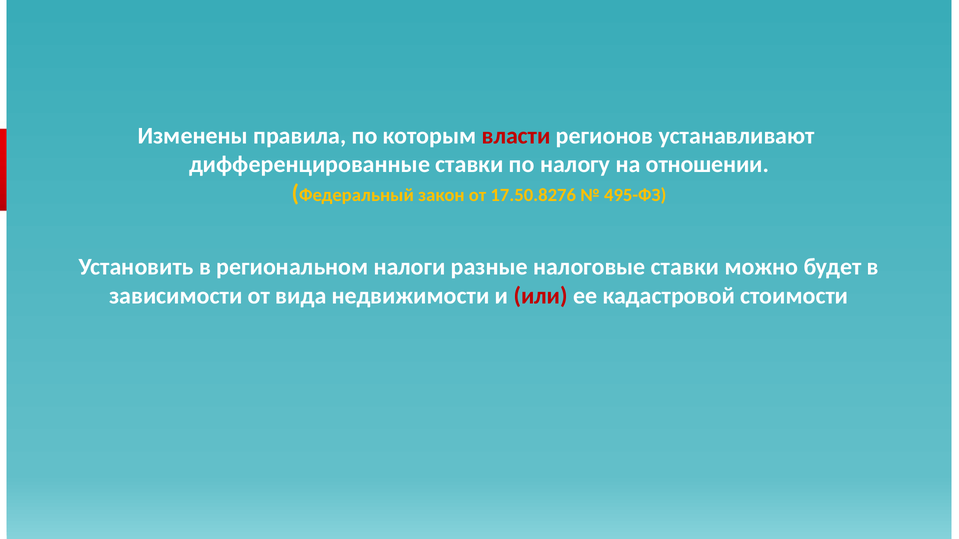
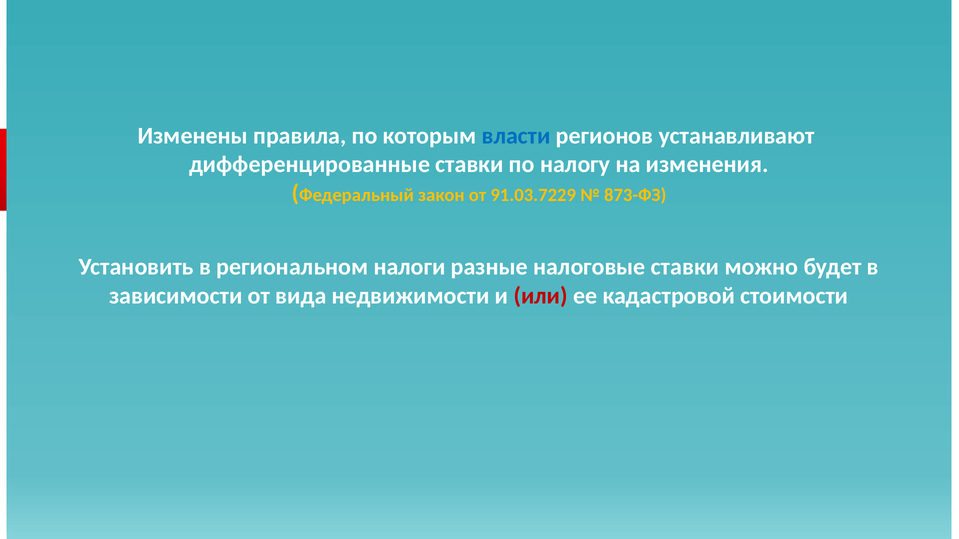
власти colour: red -> blue (516, 136)
отношении: отношении -> изменения (707, 165)
17.50.8276: 17.50.8276 -> 91.03.7229 (533, 195)
495-ФЗ: 495-ФЗ -> 873-ФЗ (635, 195)
